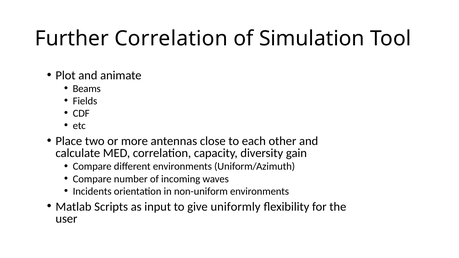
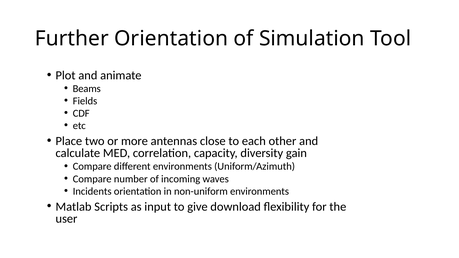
Further Correlation: Correlation -> Orientation (171, 39)
uniformly: uniformly -> download (236, 207)
